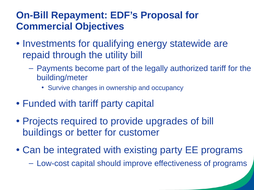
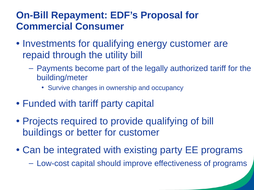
Objectives: Objectives -> Consumer (100, 27)
energy statewide: statewide -> customer (190, 44)
provide upgrades: upgrades -> qualifying (167, 121)
